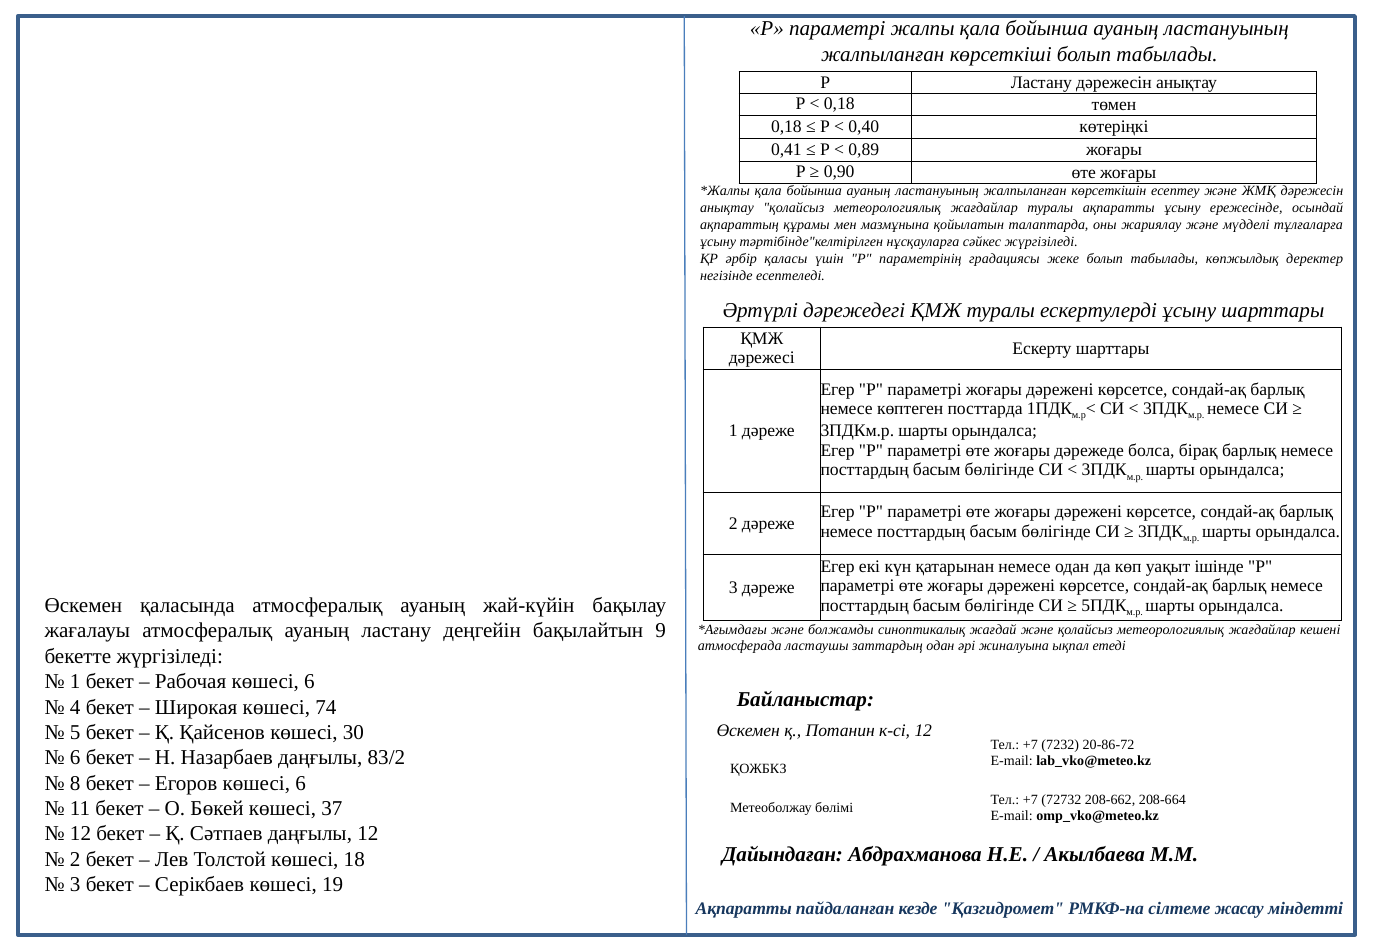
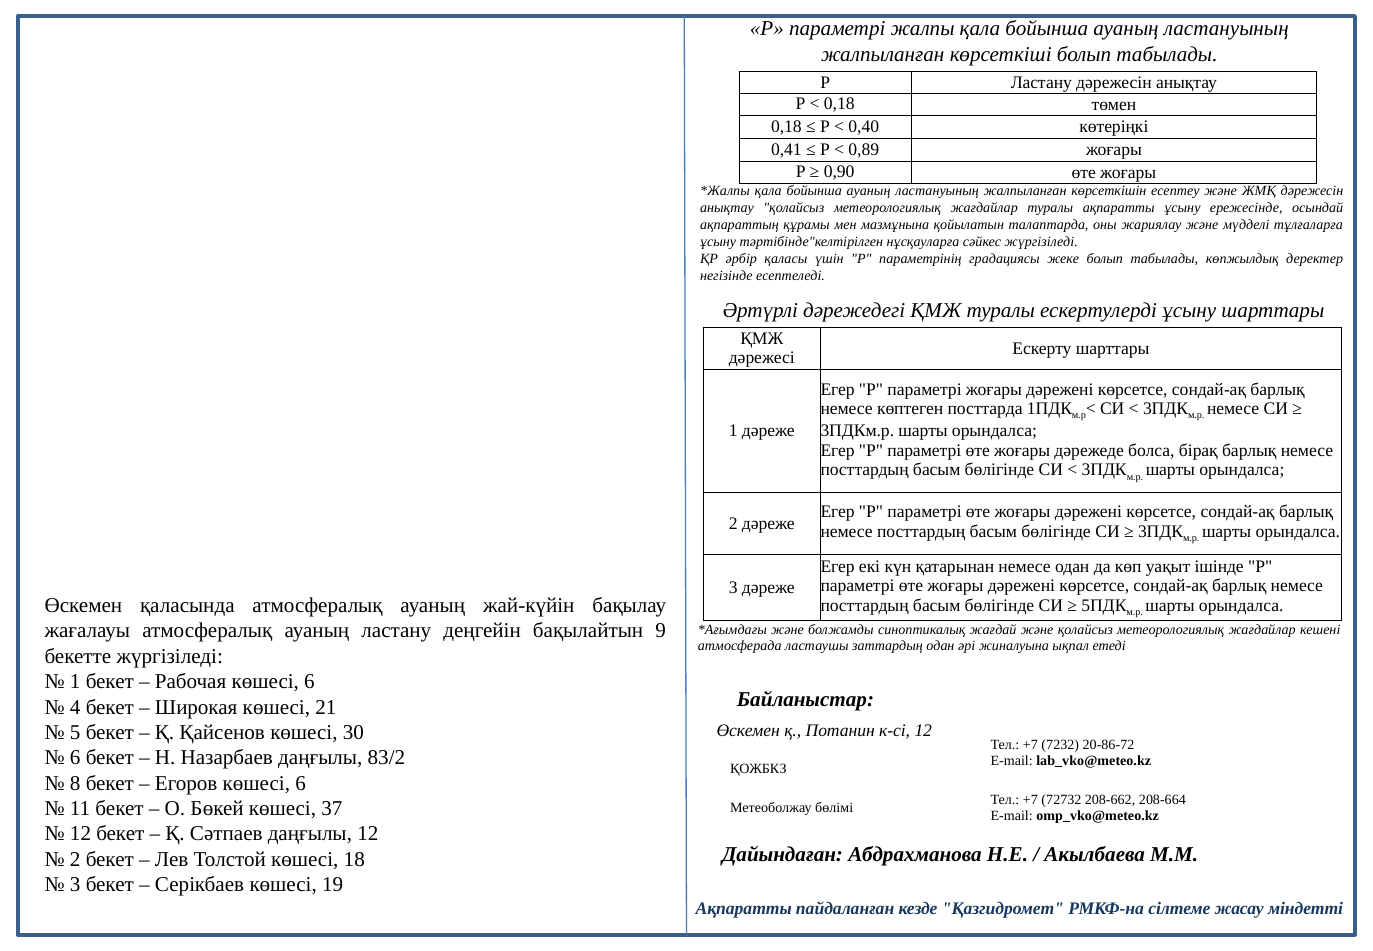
74: 74 -> 21 (326, 707)
